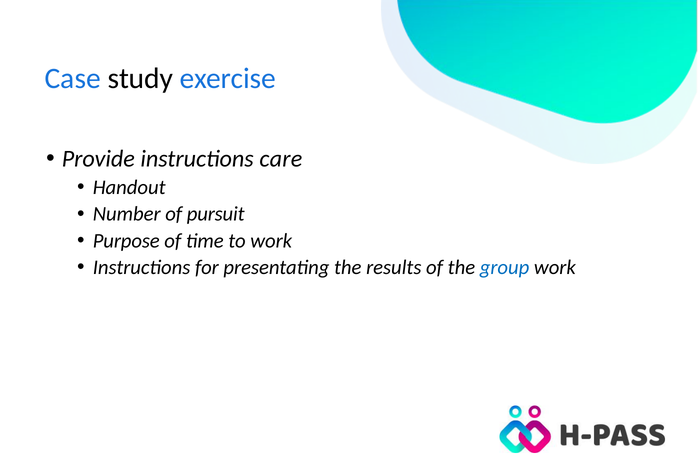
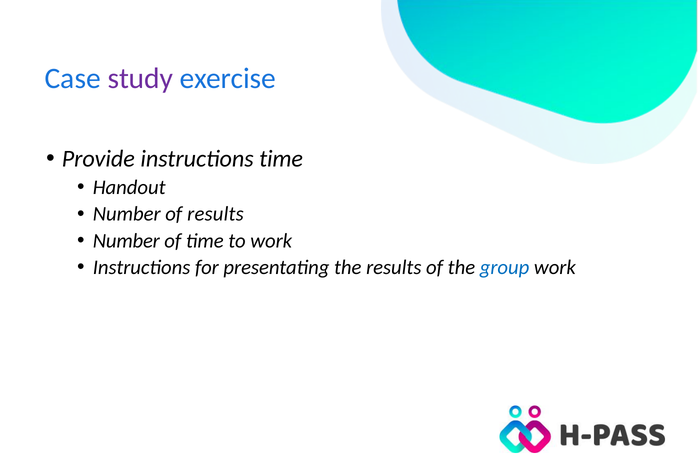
study colour: black -> purple (140, 78)
instructions care: care -> time (281, 159)
of pursuit: pursuit -> results (216, 214)
Purpose: Purpose -> Number (126, 240)
